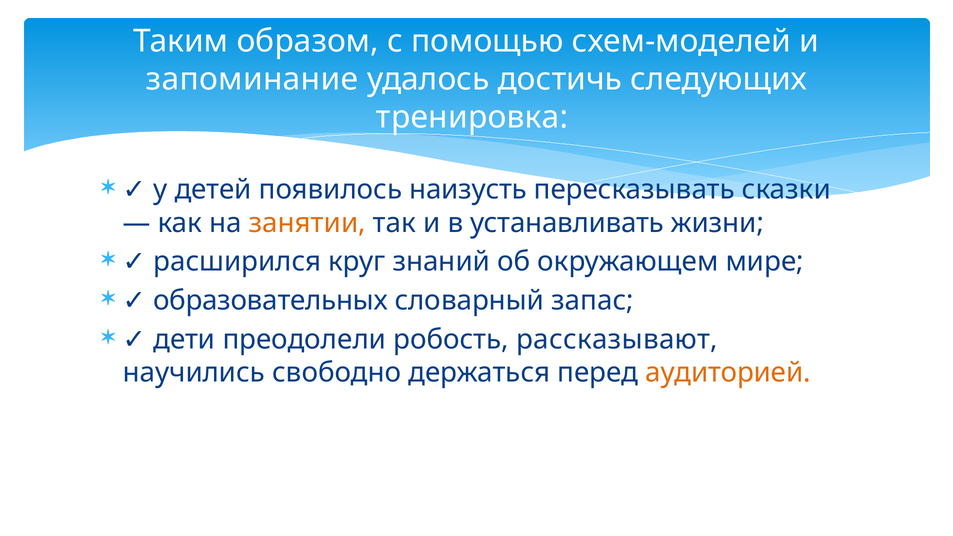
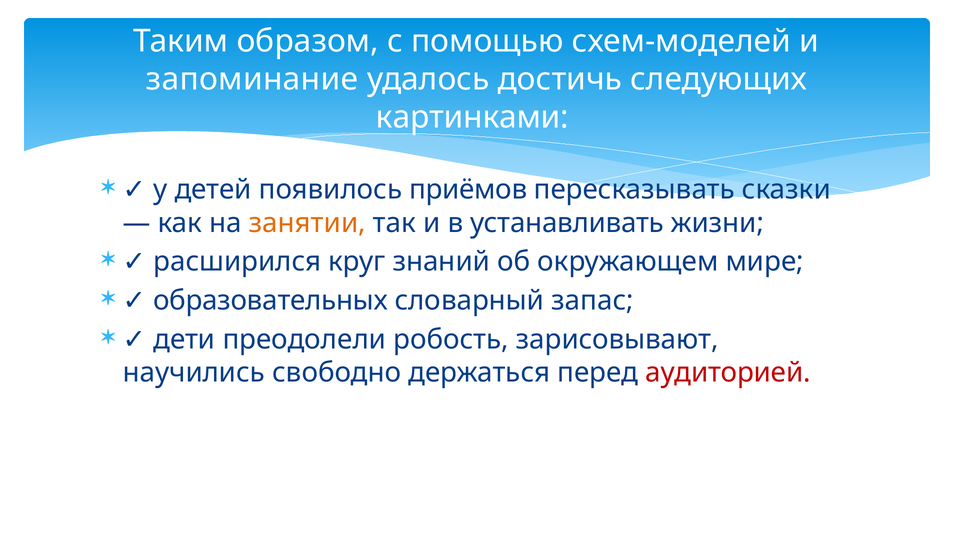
тренировка: тренировка -> картинками (472, 117)
наизусть: наизусть -> приёмов (468, 190)
рассказывают: рассказывают -> зарисовывают (617, 339)
аудиторией colour: orange -> red (728, 373)
